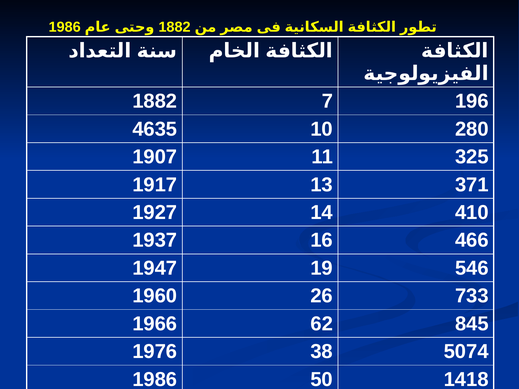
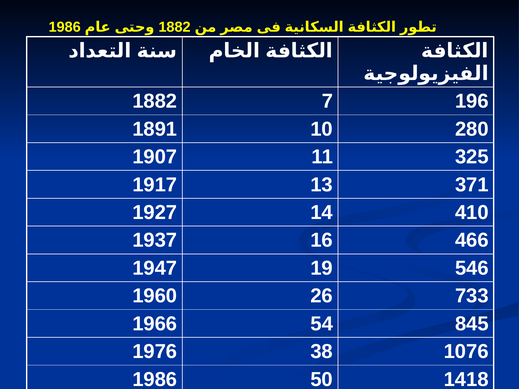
4635: 4635 -> 1891 (155, 129)
62: 62 -> 54 (322, 324)
5074: 5074 -> 1076 (466, 352)
